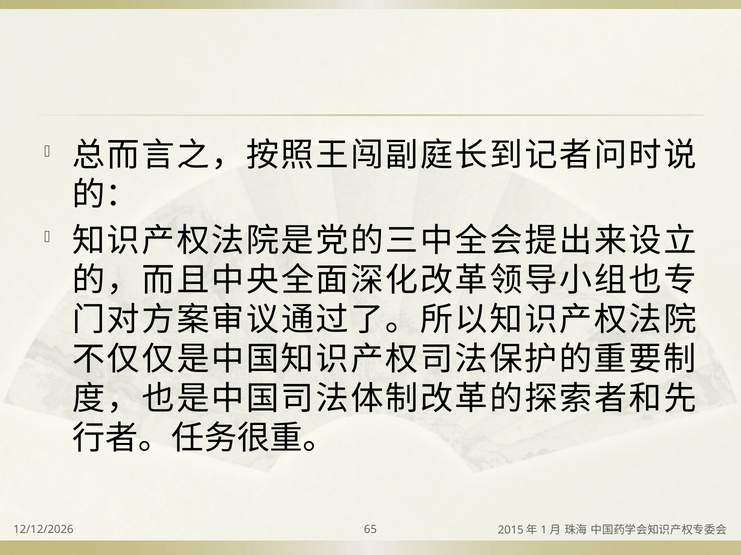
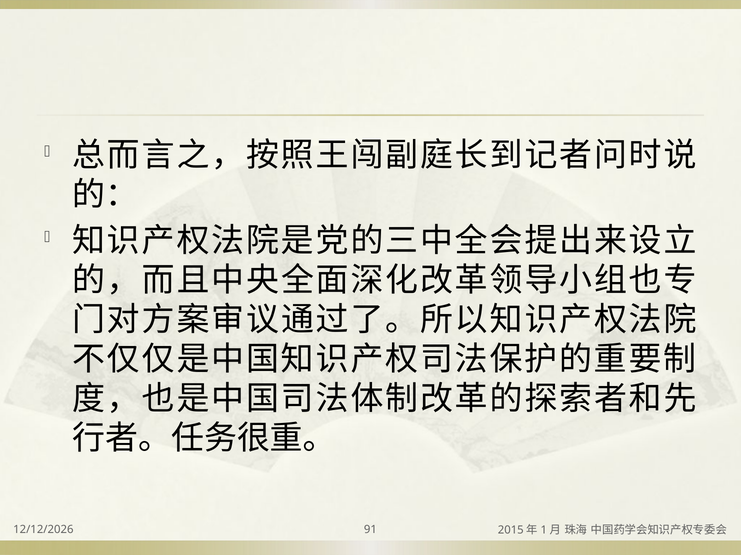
65: 65 -> 91 (370, 530)
